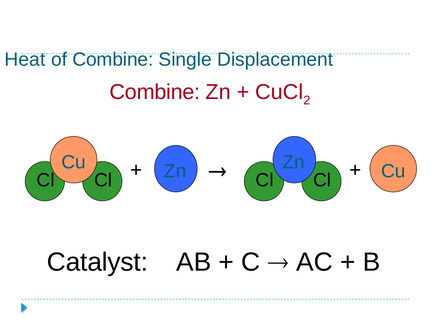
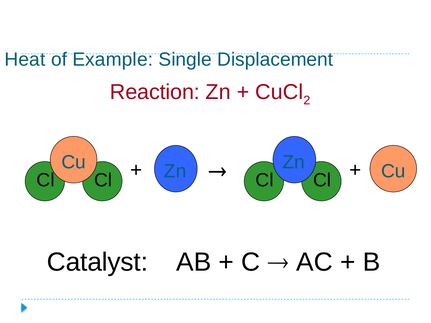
of Combine: Combine -> Example (113, 60)
Combine: Combine -> Reaction (155, 92)
